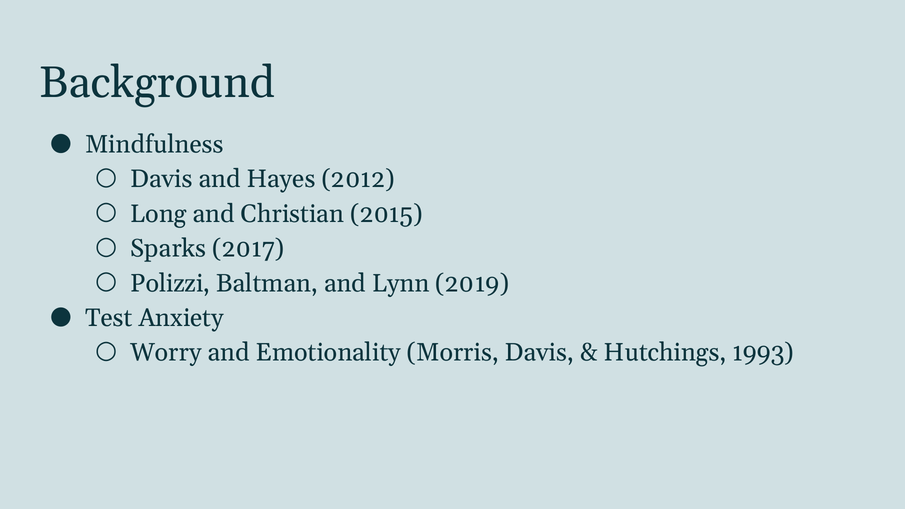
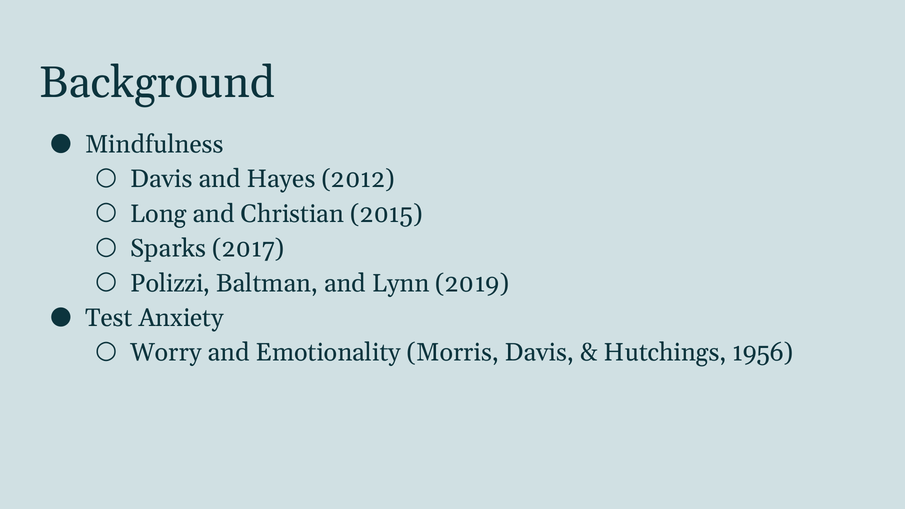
1993: 1993 -> 1956 (763, 353)
